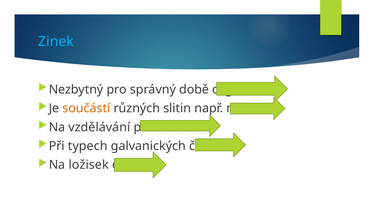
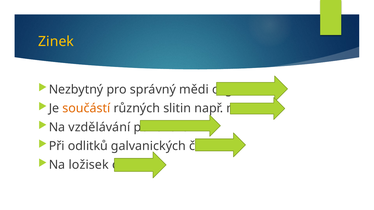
Zinek colour: light blue -> yellow (56, 42)
době: době -> mědi (194, 90)
Při typech: typech -> odlitků (88, 146)
